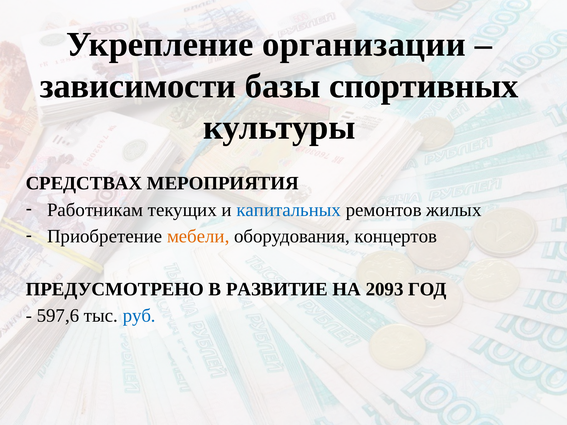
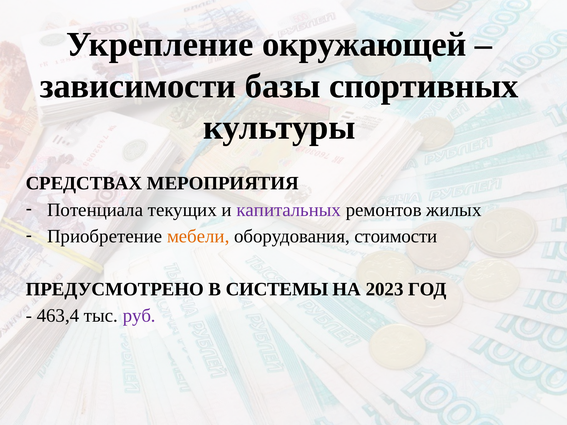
организации: организации -> окружающей (364, 44)
Работникам: Работникам -> Потенциала (95, 210)
капитальных colour: blue -> purple (289, 210)
концертов: концертов -> стоимости (396, 236)
РАЗВИТИЕ: РАЗВИТИЕ -> СИСТЕМЫ (277, 289)
2093: 2093 -> 2023 (385, 289)
597,6: 597,6 -> 463,4 (58, 316)
руб colour: blue -> purple (139, 316)
